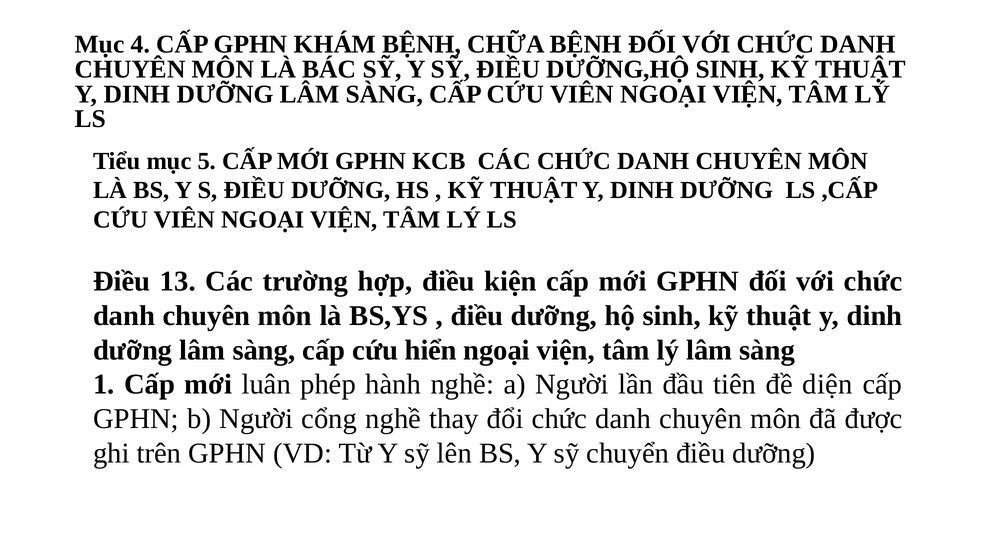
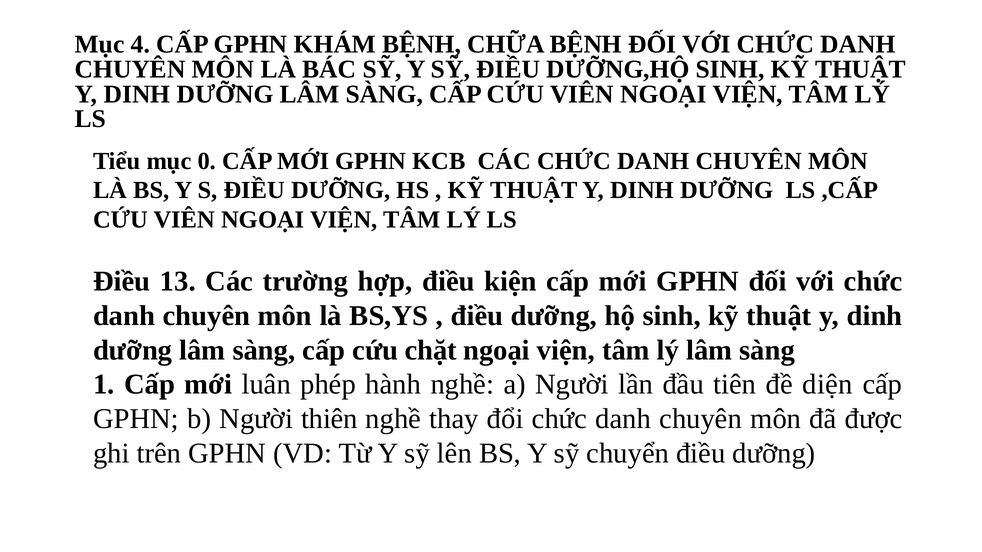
5: 5 -> 0 (207, 161)
hiển: hiển -> chặt (431, 350)
cổng: cổng -> thiên (329, 419)
